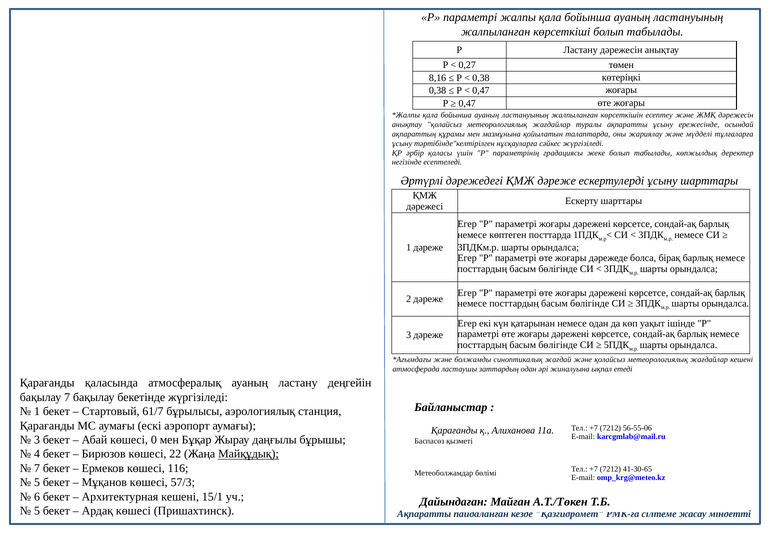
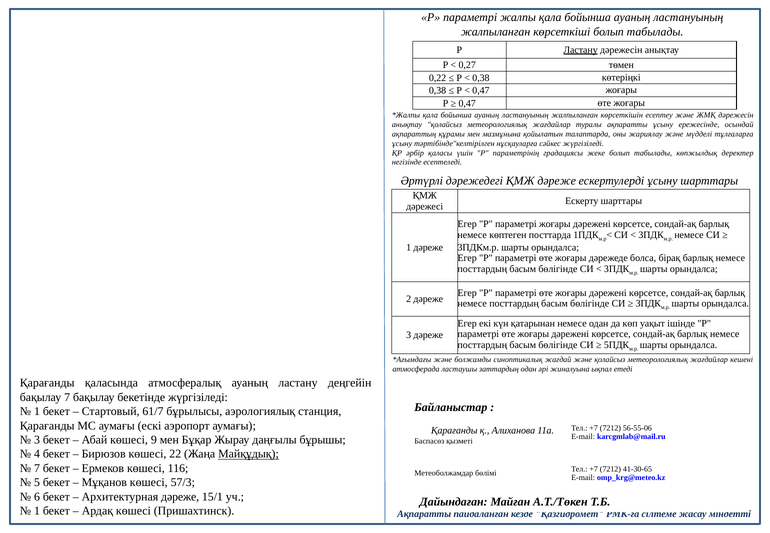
Ластану underline: none -> present (581, 50)
8,16: 8,16 -> 0,22 (438, 78)
0: 0 -> 9 (154, 440)
Архитектурная кешені: кешені -> дәреже (180, 497)
5: 5 -> 1 (37, 511)
